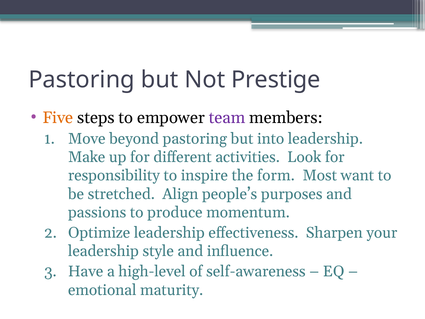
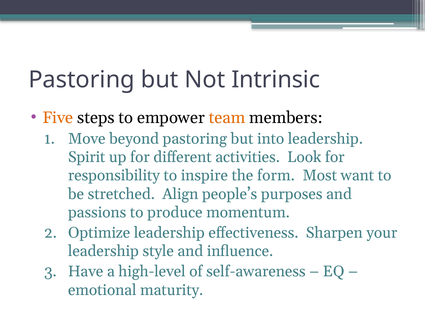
Prestige: Prestige -> Intrinsic (276, 80)
team colour: purple -> orange (227, 118)
Make: Make -> Spirit (87, 157)
